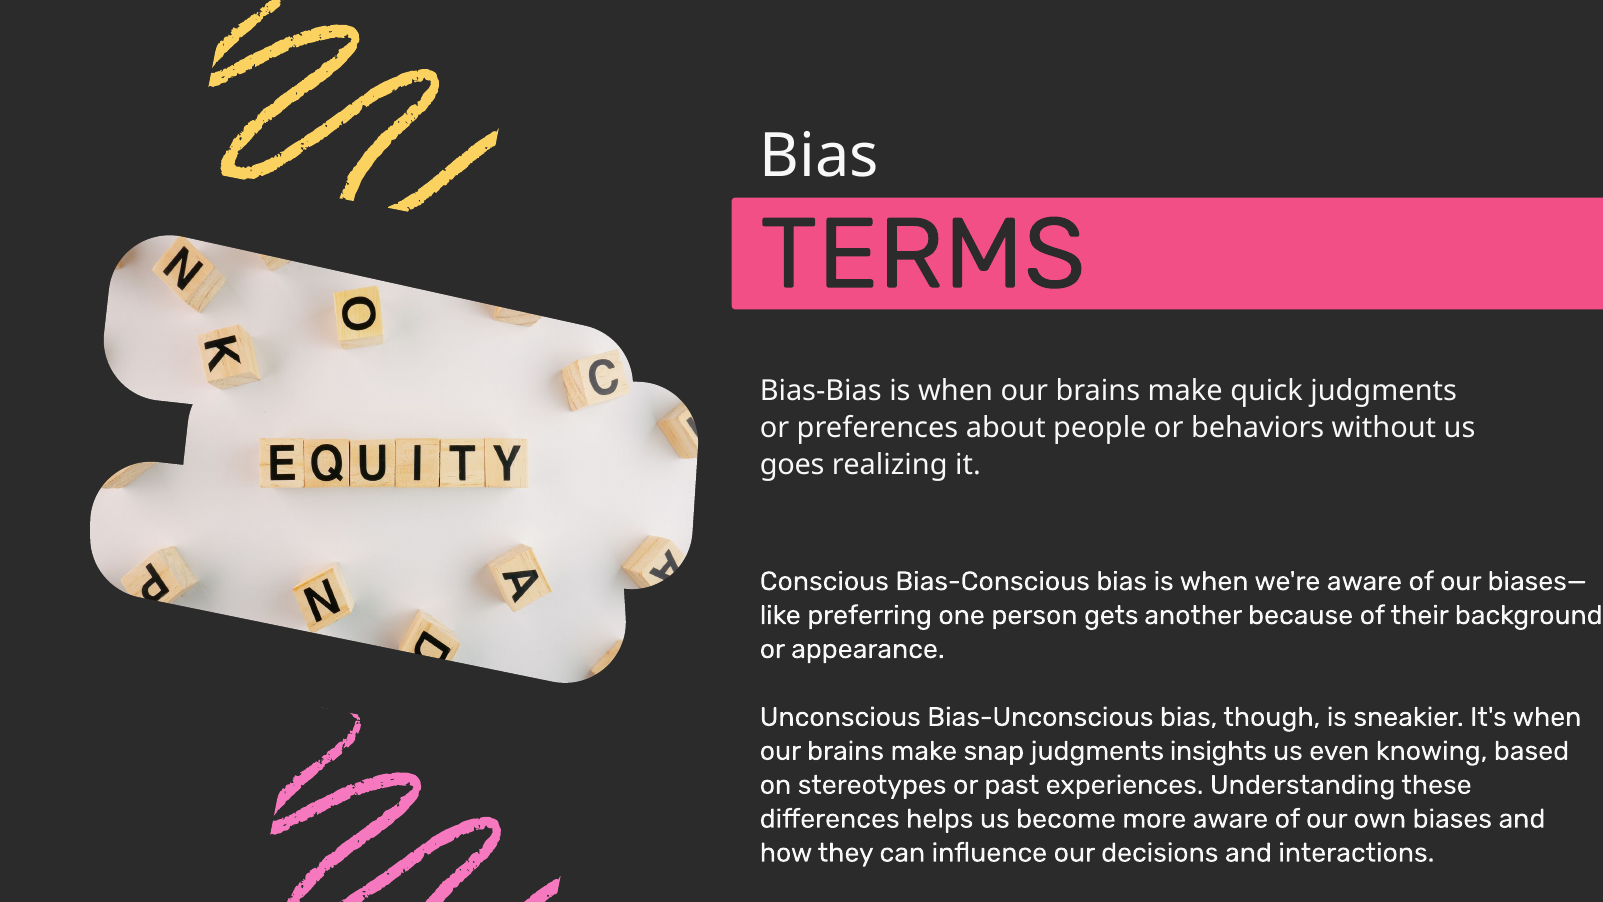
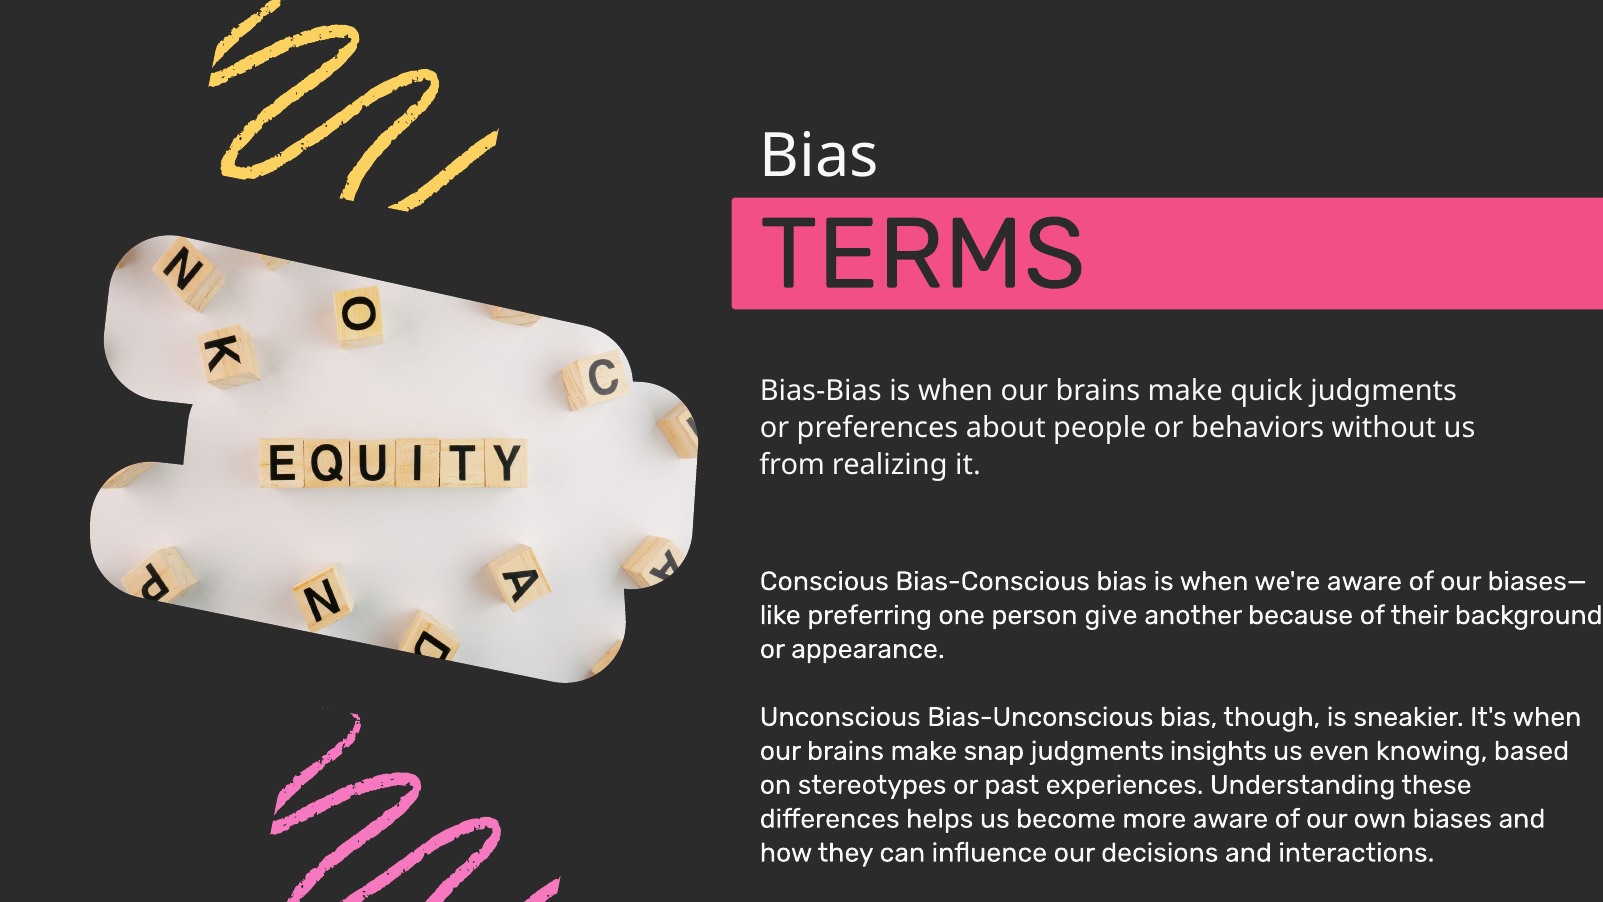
goes: goes -> from (792, 465)
gets: gets -> give (1111, 615)
